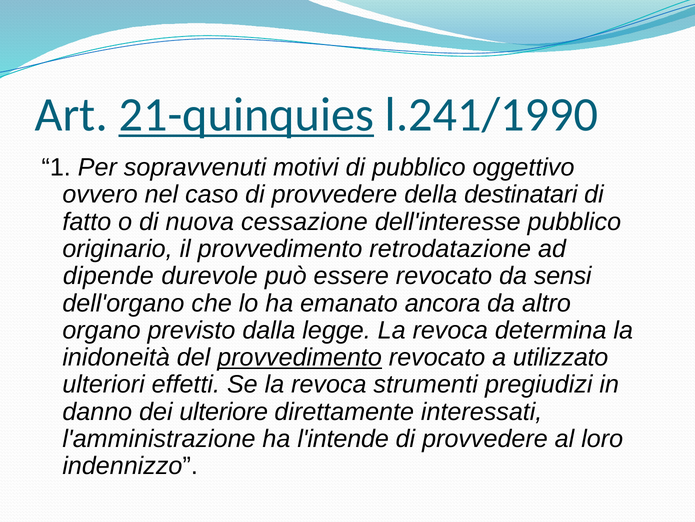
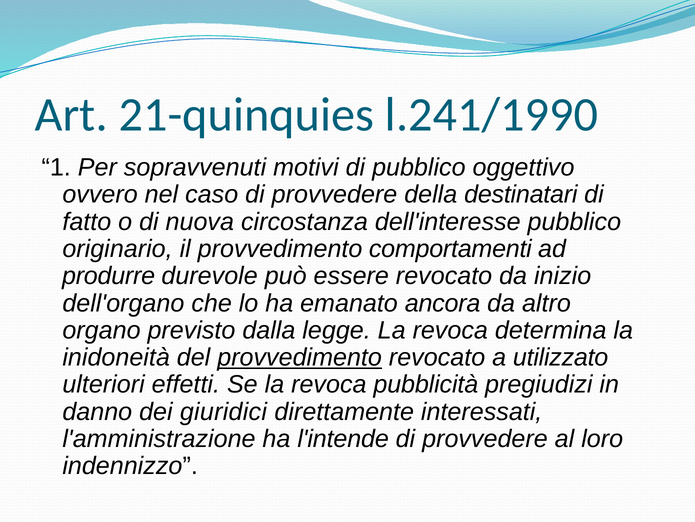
21-quinquies underline: present -> none (246, 115)
cessazione: cessazione -> circostanza (304, 222)
retrodatazione: retrodatazione -> comportamenti (450, 249)
dipende: dipende -> produrre (109, 276)
sensi: sensi -> inizio (563, 276)
strumenti: strumenti -> pubblicità (426, 384)
ulteriore: ulteriore -> giuridici (223, 411)
